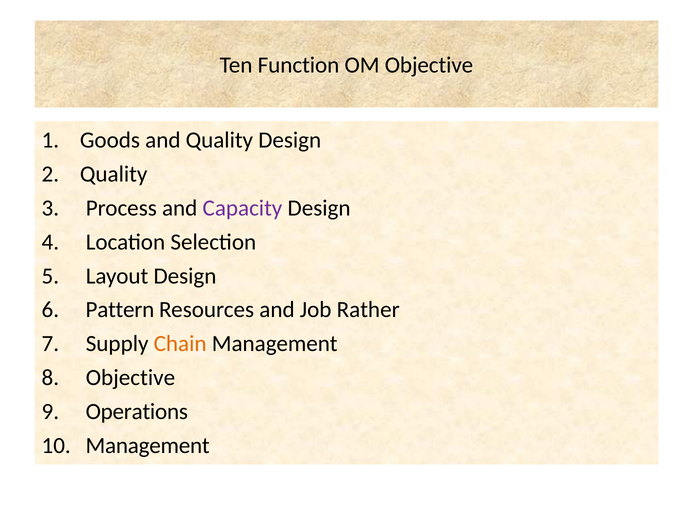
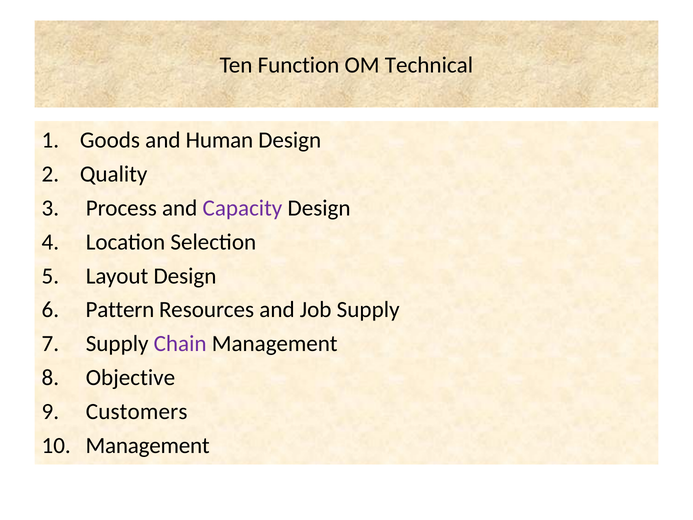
OM Objective: Objective -> Technical (429, 65)
and Quality: Quality -> Human (219, 140)
Job Rather: Rather -> Supply (368, 310)
Chain colour: orange -> purple (180, 344)
Operations: Operations -> Customers (137, 411)
